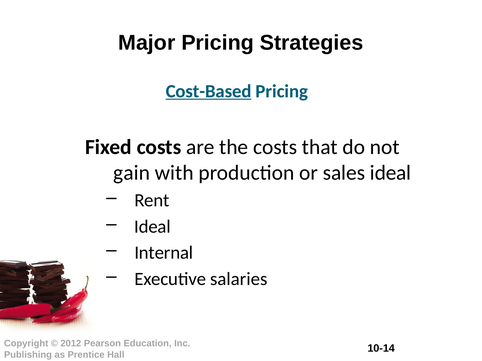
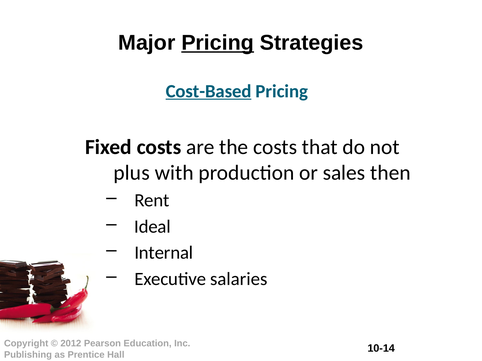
Pricing underline: none -> present (218, 43)
gain: gain -> plus (132, 173)
sales ideal: ideal -> then (390, 173)
